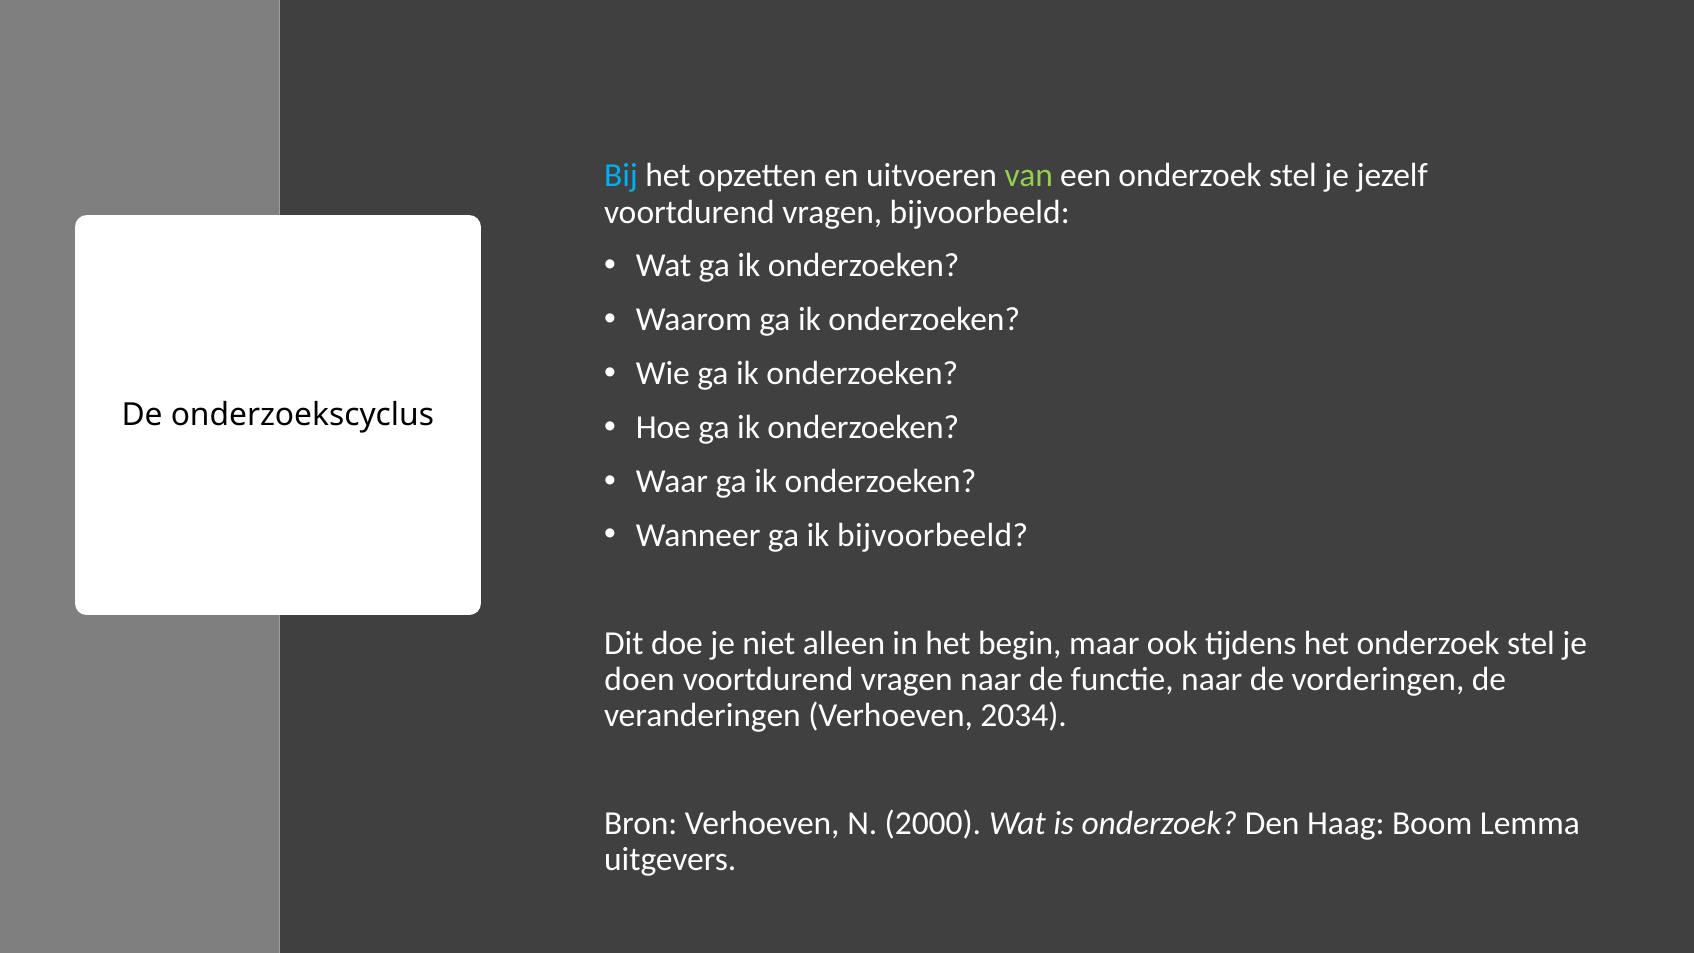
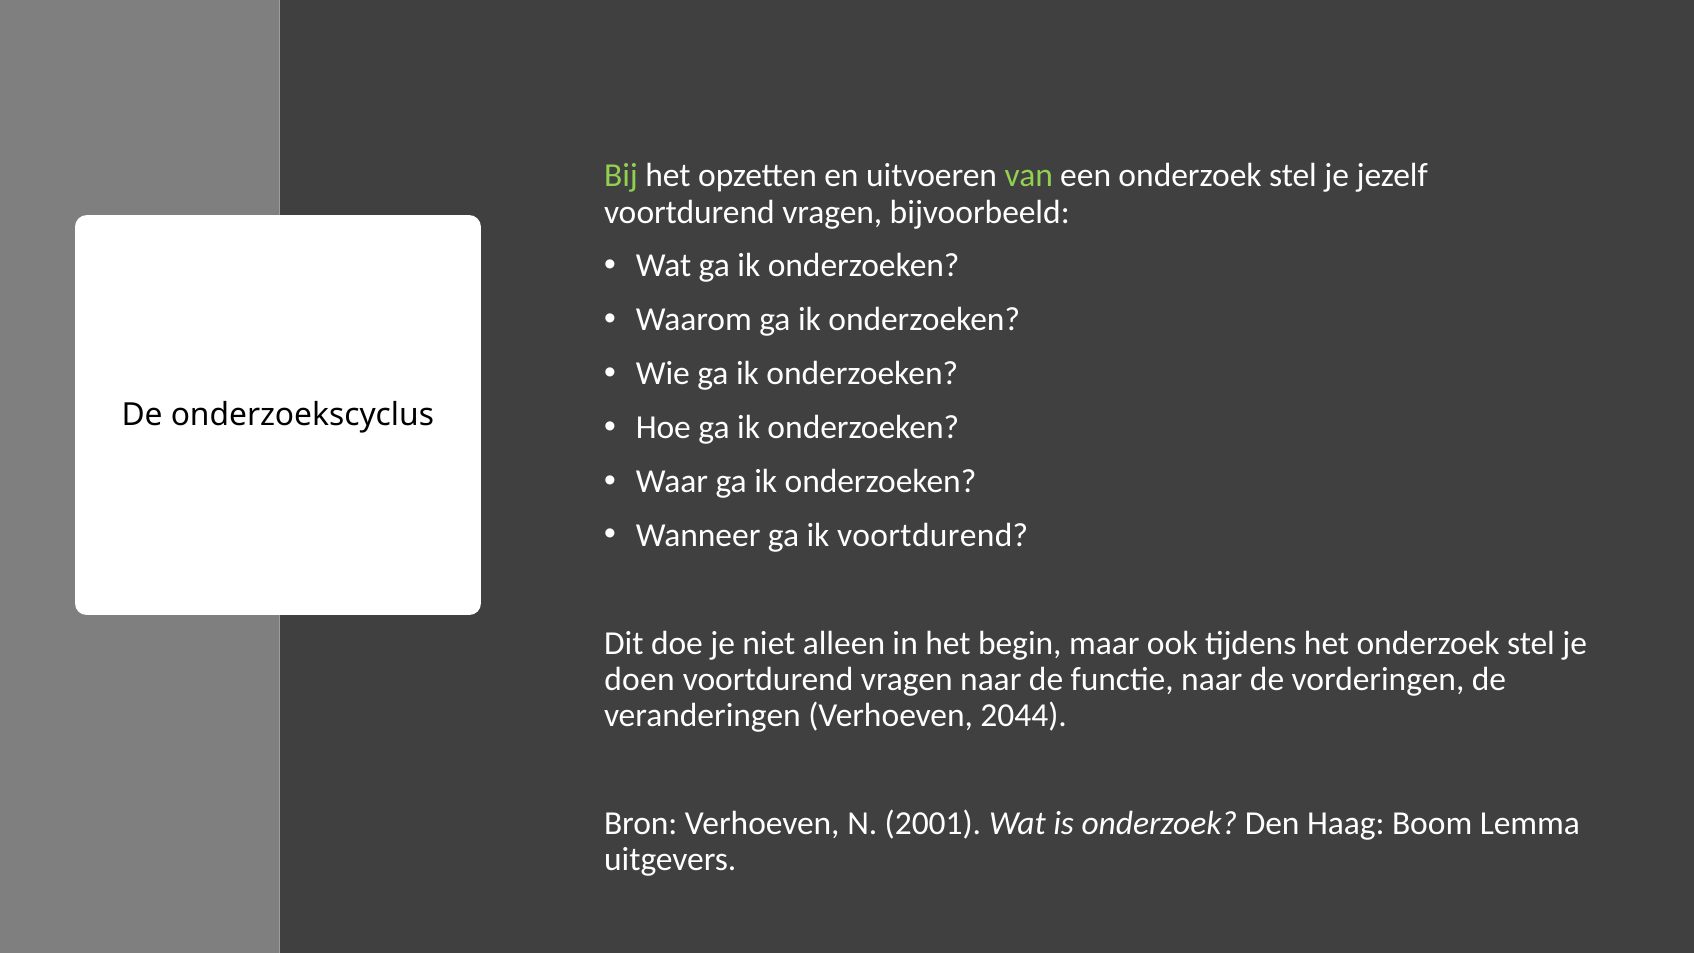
Bij colour: light blue -> light green (621, 176)
ik bijvoorbeeld: bijvoorbeeld -> voortdurend (933, 535)
2034: 2034 -> 2044 (1024, 715)
2000: 2000 -> 2001 (933, 823)
